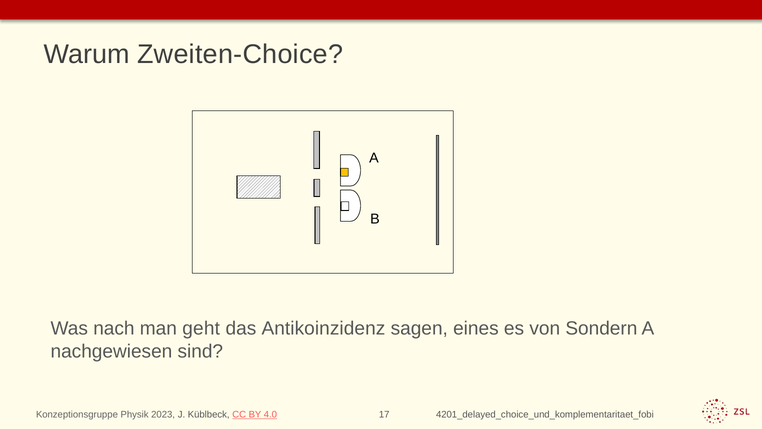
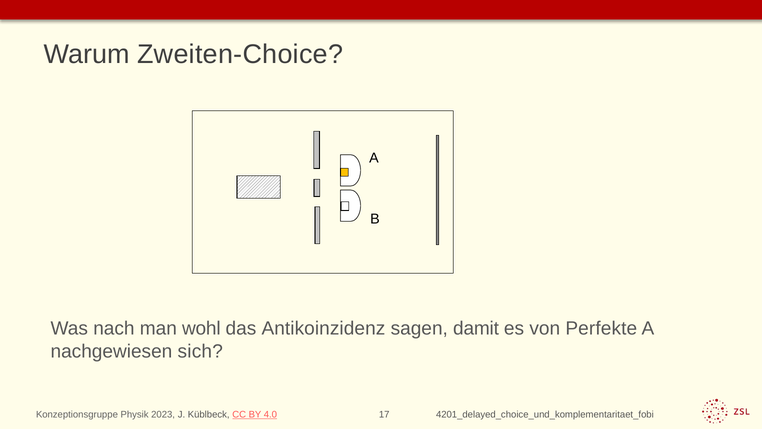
geht: geht -> wohl (201, 328)
eines: eines -> damit (476, 328)
Sondern: Sondern -> Perfekte (601, 328)
sind: sind -> sich (200, 351)
